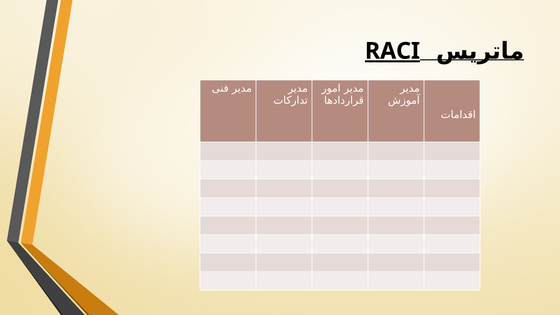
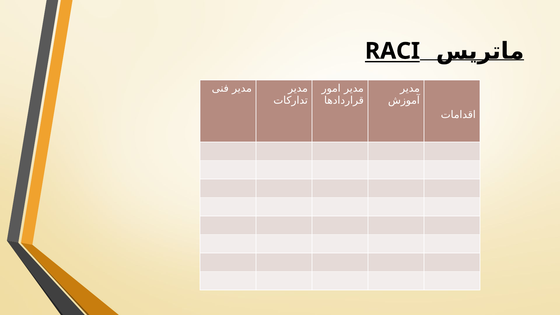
RACI underline: present -> none (392, 51)
